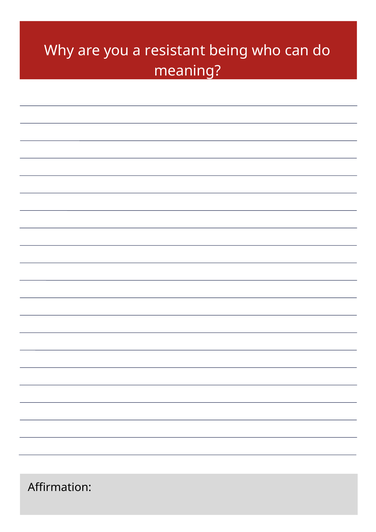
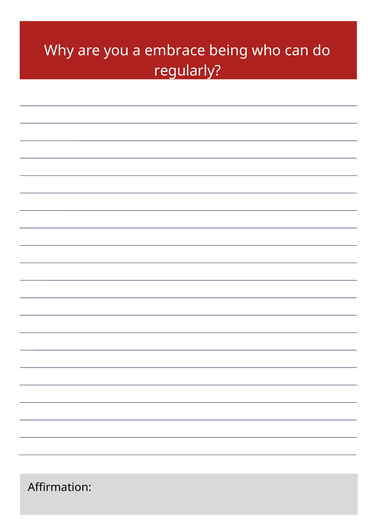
resistant: resistant -> embrace (175, 51)
meaning: meaning -> regularly (188, 71)
